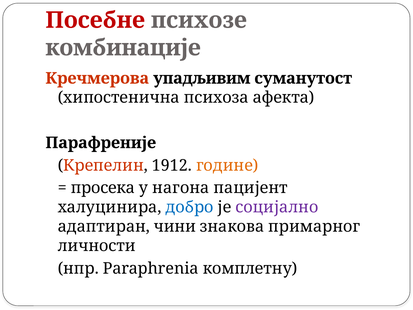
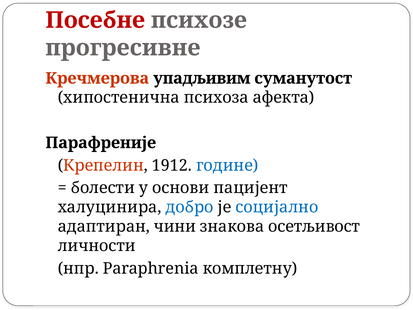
комбинације: комбинације -> прогресивне (123, 48)
године colour: orange -> blue (227, 165)
просека: просека -> болести (103, 188)
нагона: нагона -> основи (181, 188)
социјално colour: purple -> blue (277, 207)
примарног: примарног -> осетљивост (314, 226)
